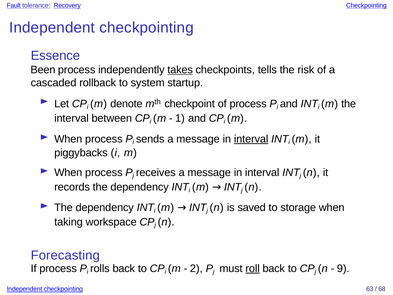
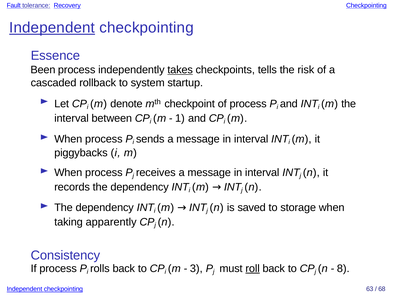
Independent underline: none -> present (52, 28)
interval underline: present -> none (251, 139)
workspace: workspace -> apparently (111, 222)
Forecasting: Forecasting -> Consistency (65, 255)
2: 2 -> 3 (196, 269)
9: 9 -> 8 (343, 269)
